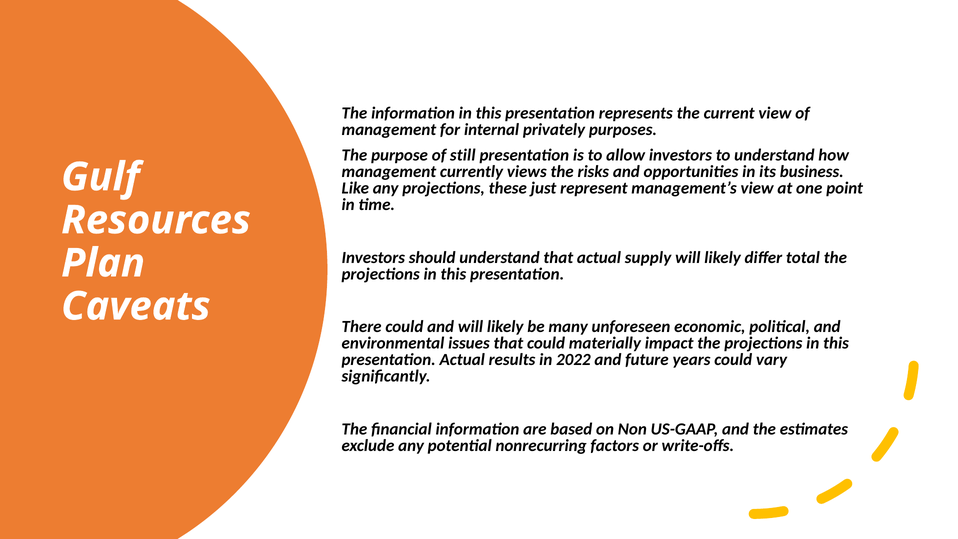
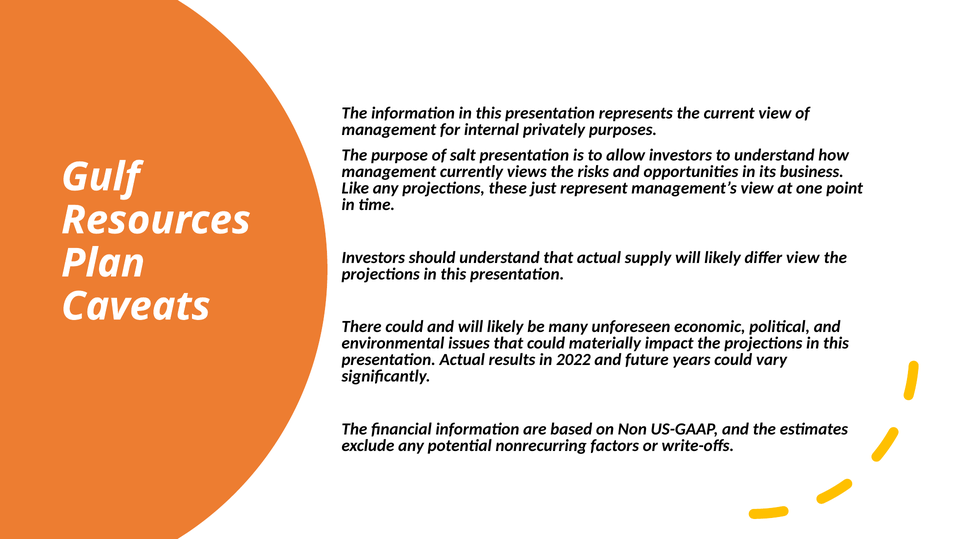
still: still -> salt (463, 155)
differ total: total -> view (803, 257)
